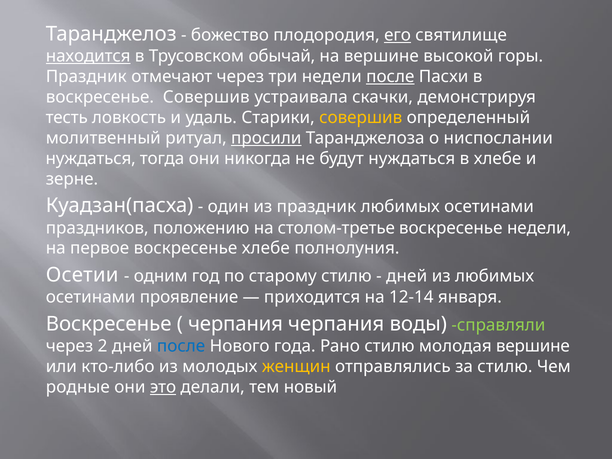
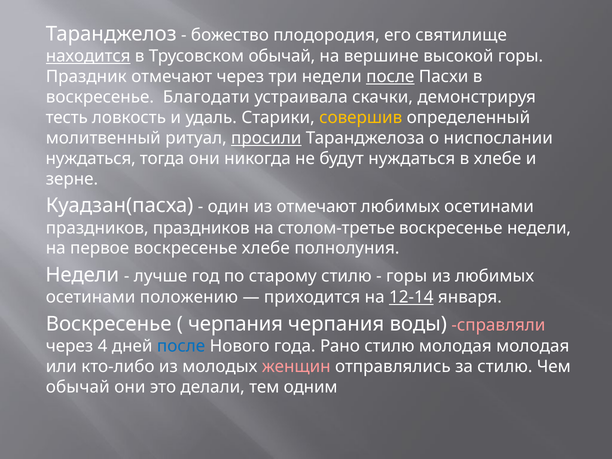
его underline: present -> none (398, 35)
воскресенье Совершив: Совершив -> Благодати (206, 97)
из праздник: праздник -> отмечают (317, 207)
праздников положению: положению -> праздников (201, 228)
Осетии: Осетии -> Недели (82, 275)
одним: одним -> лучше (161, 276)
дней: дней -> горы (407, 276)
проявление: проявление -> положению (189, 297)
12-14 underline: none -> present (411, 297)
справляли colour: light green -> pink (498, 325)
2: 2 -> 4 (103, 346)
молодая вершине: вершине -> молодая (533, 346)
женщин colour: yellow -> pink (296, 367)
родные: родные -> обычай (78, 387)
это underline: present -> none (163, 387)
новый: новый -> одним (311, 387)
